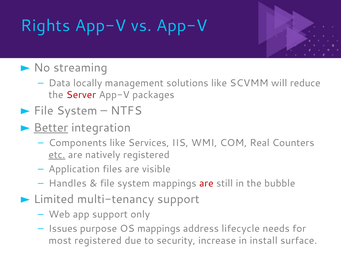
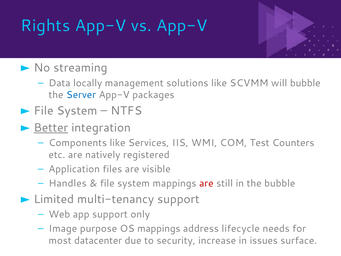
will reduce: reduce -> bubble (305, 83)
Server colour: red -> blue (81, 95)
Real: Real -> Test (260, 143)
etc underline: present -> none (57, 155)
Issues: Issues -> Image (63, 228)
most registered: registered -> datacenter (98, 240)
install: install -> issues (264, 240)
